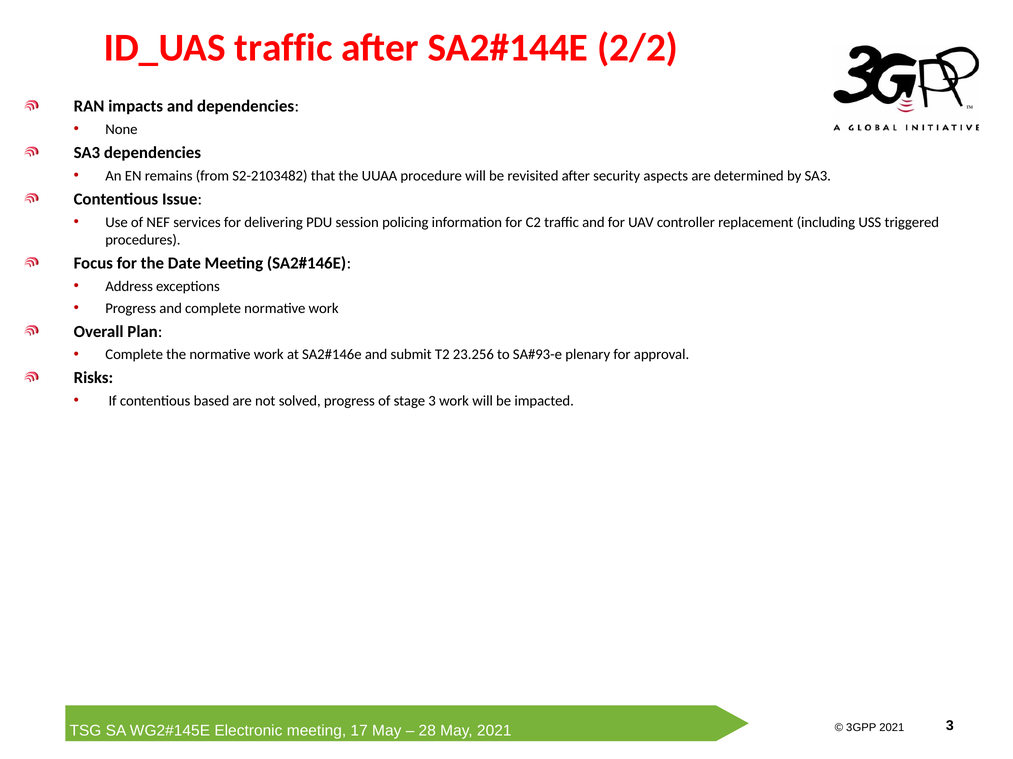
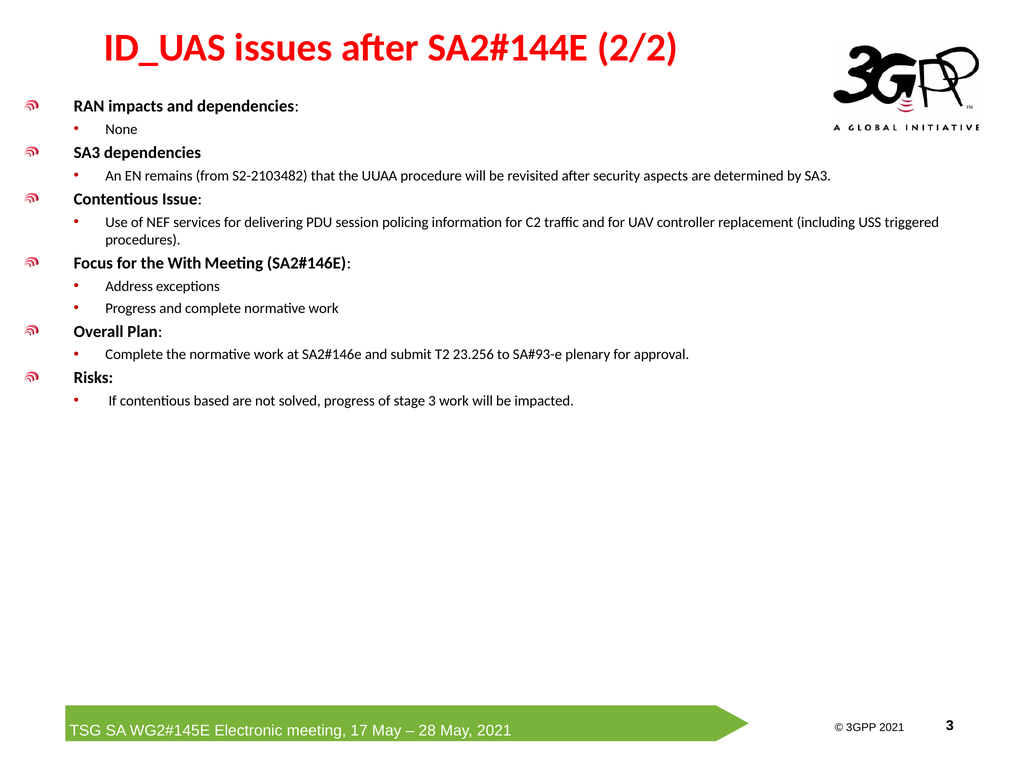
ID_UAS traffic: traffic -> issues (283, 48)
Date: Date -> With (184, 263)
